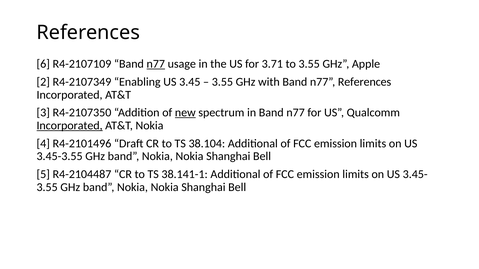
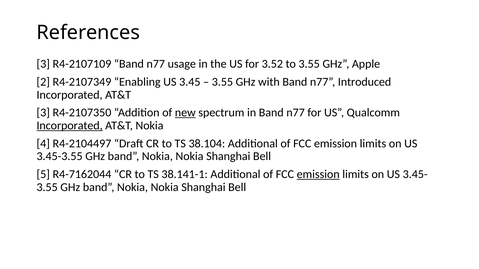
6: 6 -> 3 (43, 64)
n77 underline: present -> none (156, 64)
3.71: 3.71 -> 3.52 (272, 64)
n77 References: References -> Introduced (365, 82)
R4-2101496: R4-2101496 -> R4-2104497 (82, 144)
R4-2104487: R4-2104487 -> R4-7162044 (82, 174)
emission underline: none -> present (318, 174)
